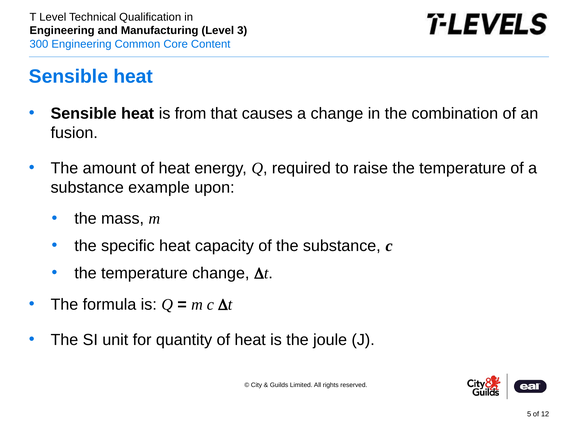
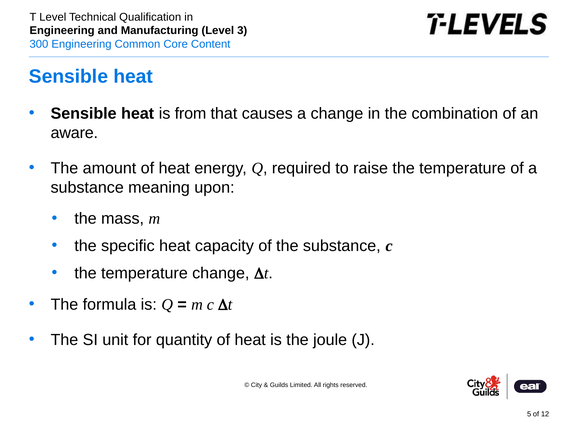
fusion: fusion -> aware (74, 133)
example: example -> meaning (159, 188)
